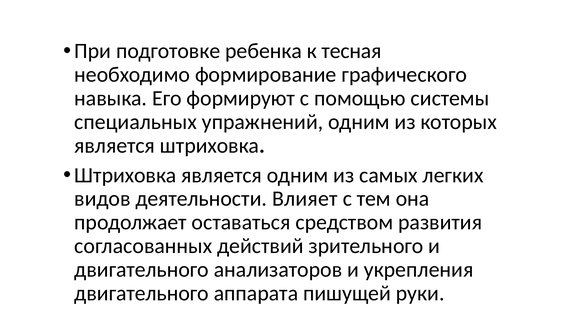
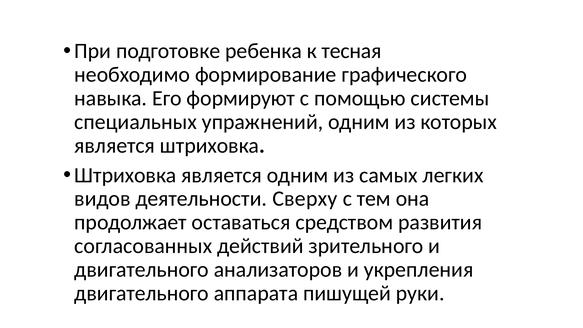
Влияет: Влияет -> Сверху (305, 199)
